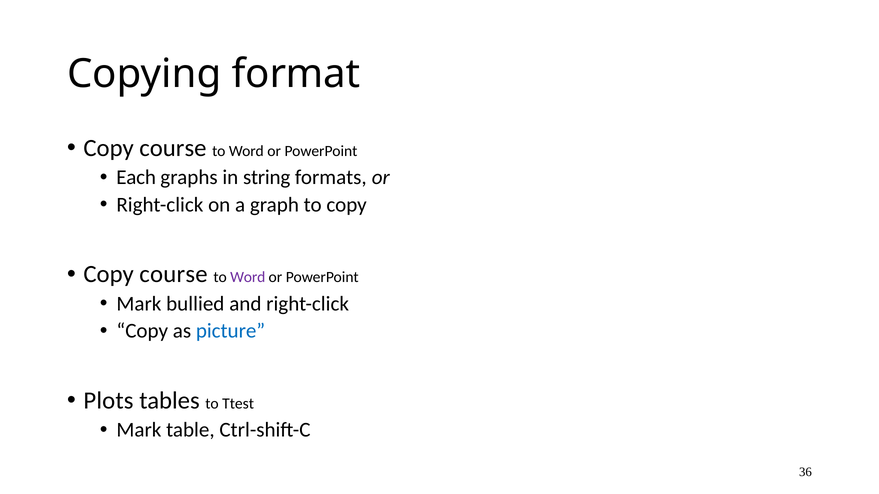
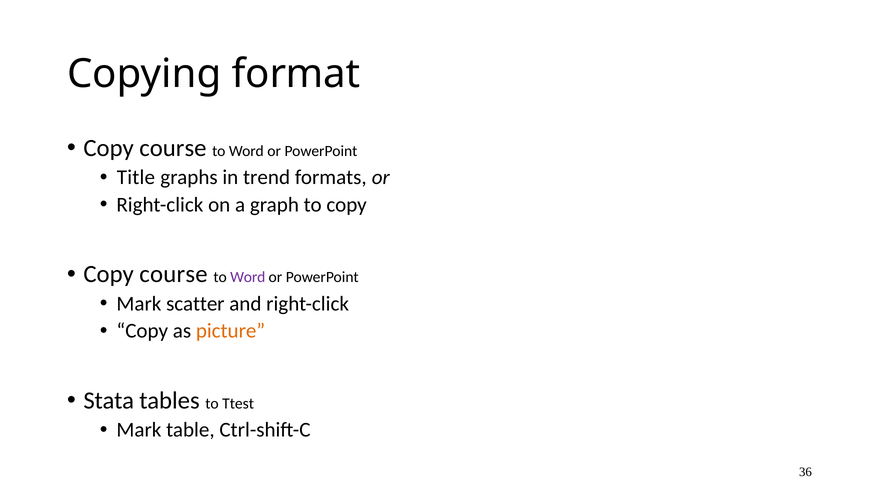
Each: Each -> Title (136, 177)
string: string -> trend (267, 177)
bullied: bullied -> scatter (195, 304)
picture colour: blue -> orange (231, 331)
Plots: Plots -> Stata (109, 401)
